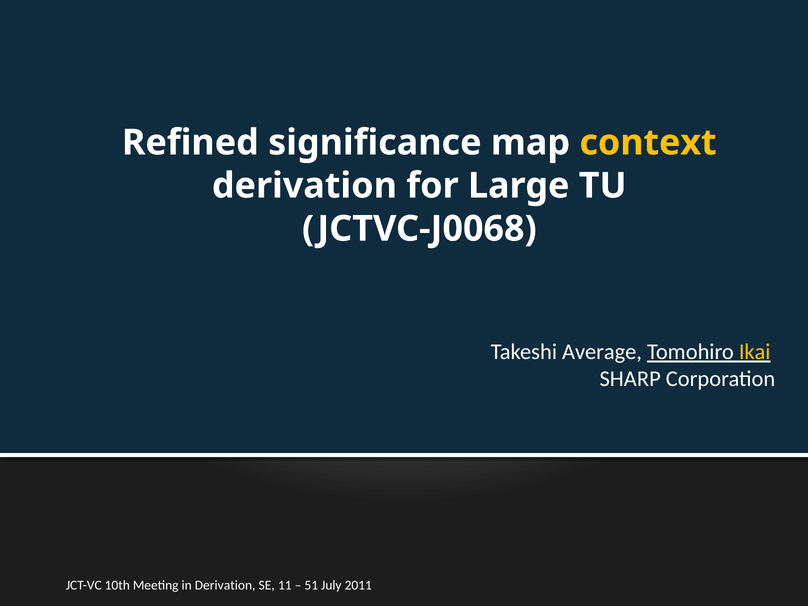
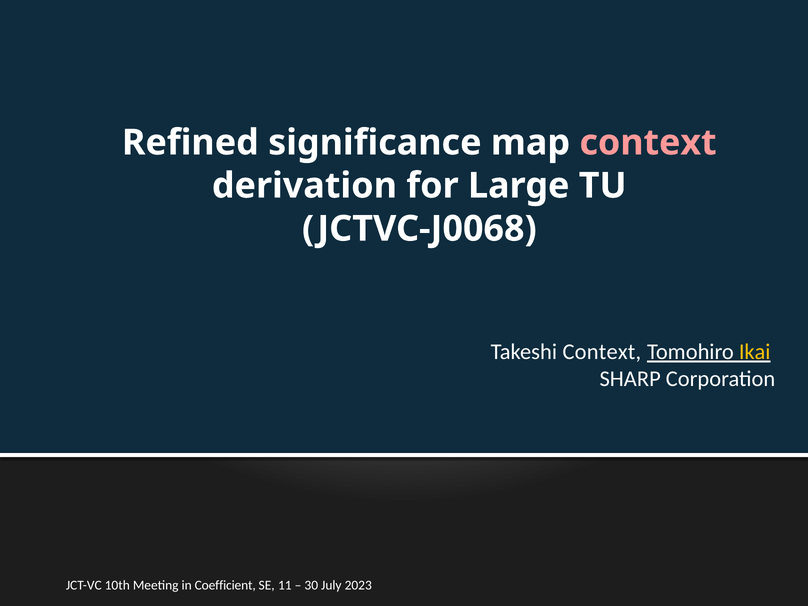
context colour: yellow -> pink (648, 143)
Takeshi Average: Average -> Context (602, 352)
in Derivation: Derivation -> Coefficient (225, 585)
51: 51 -> 30 (311, 585)
2011: 2011 -> 2023 (358, 585)
